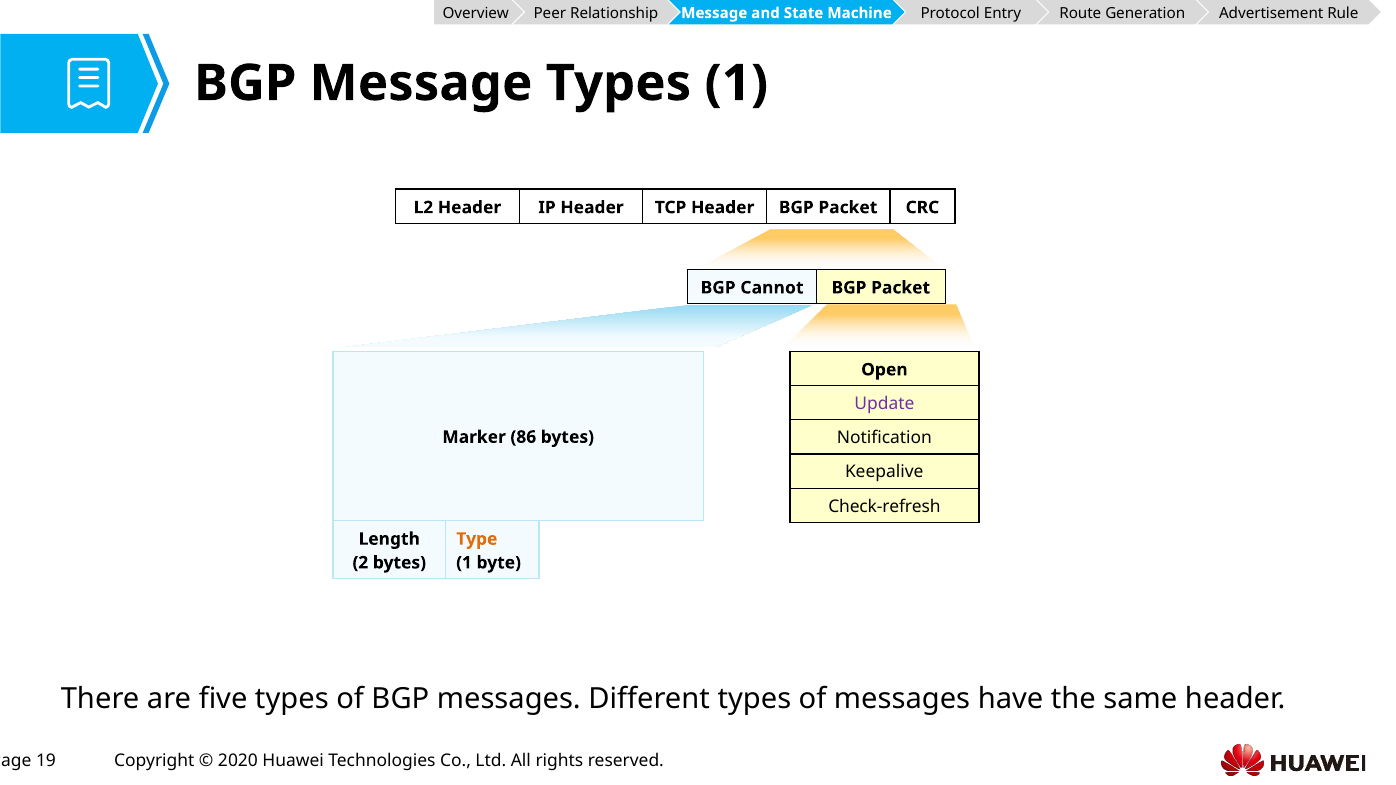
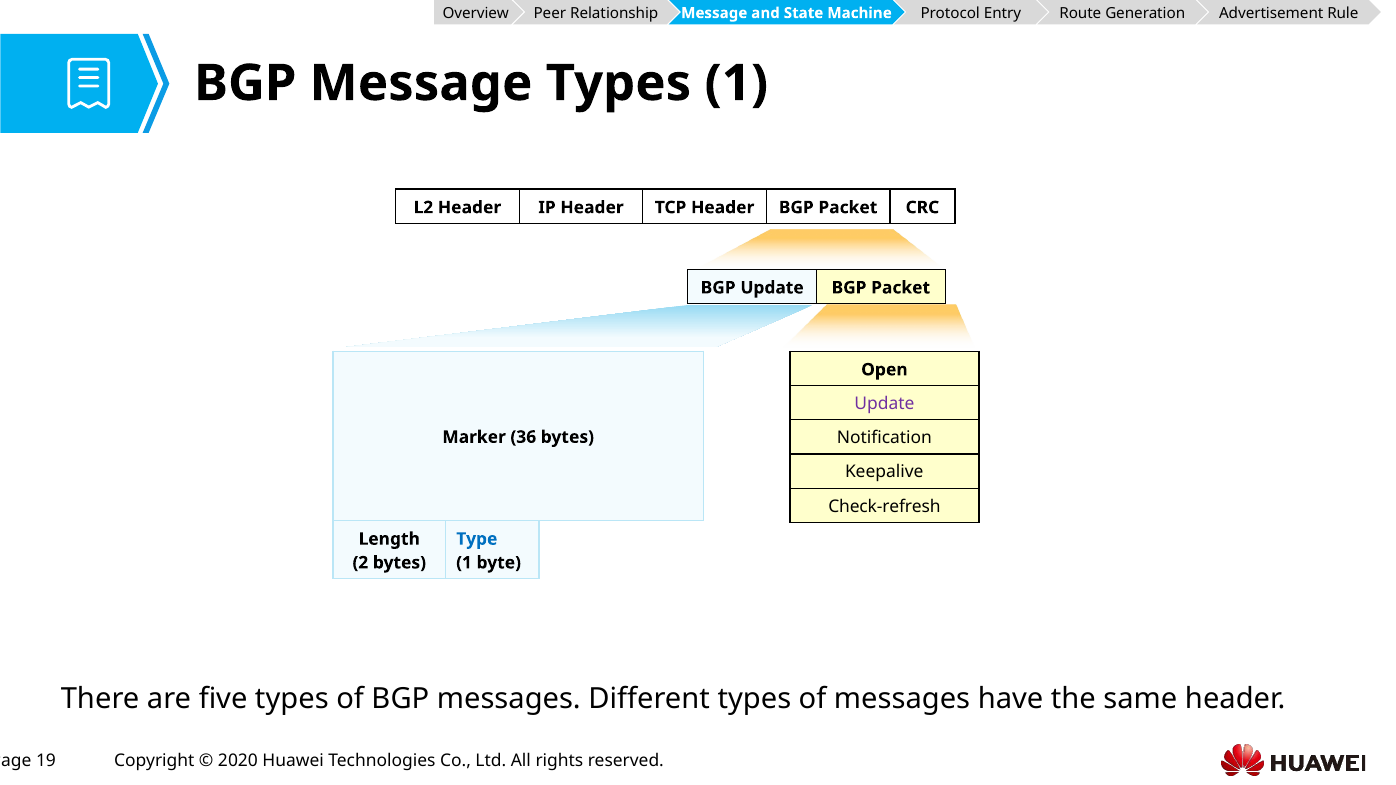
BGP Cannot: Cannot -> Update (772, 288)
86: 86 -> 36 (523, 437)
Type colour: orange -> blue (477, 539)
